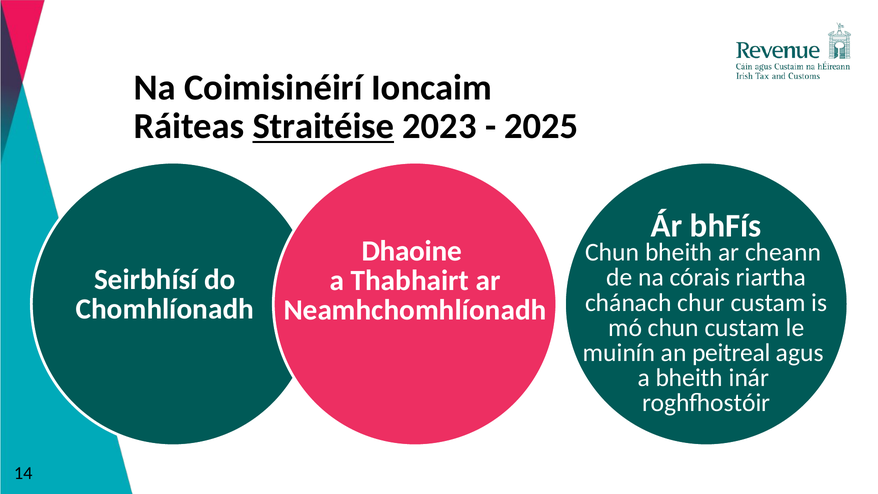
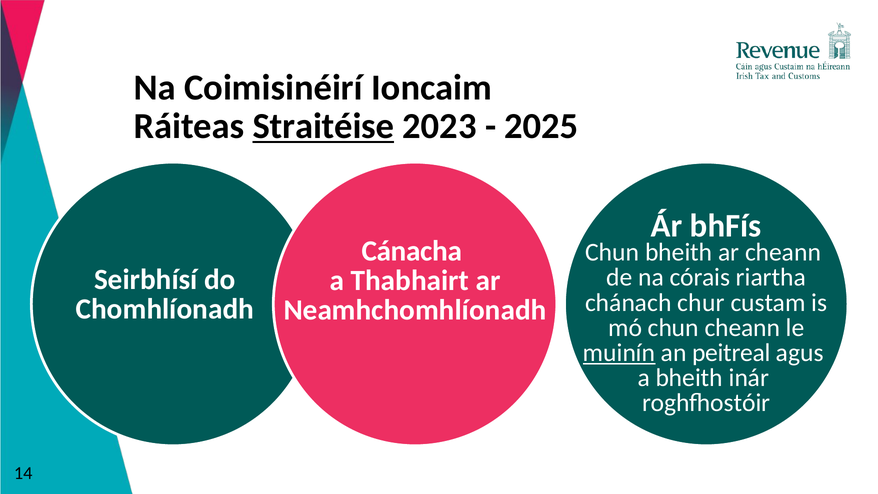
Dhaoine: Dhaoine -> Cánacha (412, 251)
chun custam: custam -> cheann (742, 328)
muinín underline: none -> present (619, 353)
